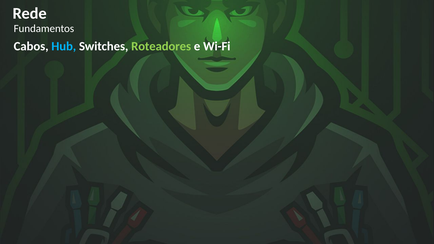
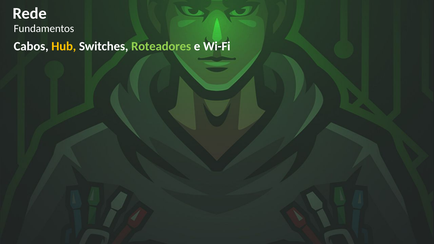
Hub colour: light blue -> yellow (64, 46)
